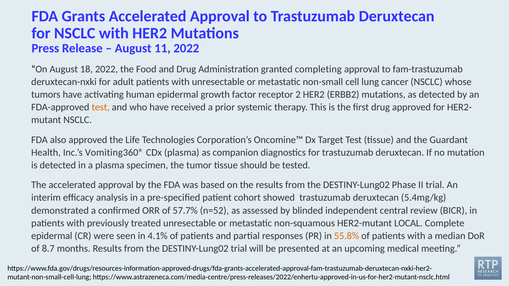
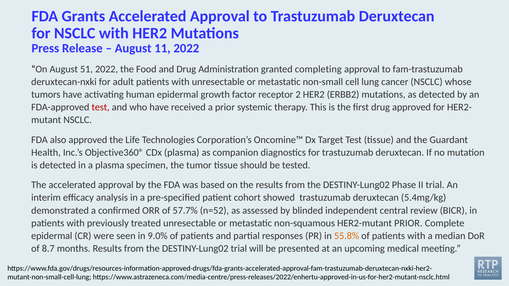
18: 18 -> 51 (86, 69)
test colour: orange -> red (101, 107)
Vomiting360®: Vomiting360® -> Objective360® (114, 153)
HER2-mutant LOCAL: LOCAL -> PRIOR (408, 223)
4.1%: 4.1% -> 9.0% (158, 236)
